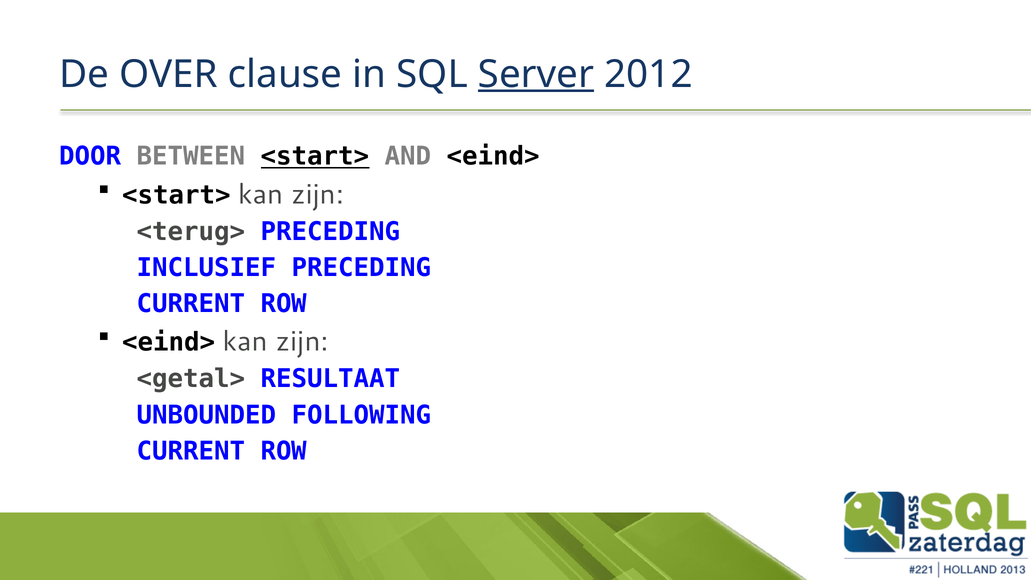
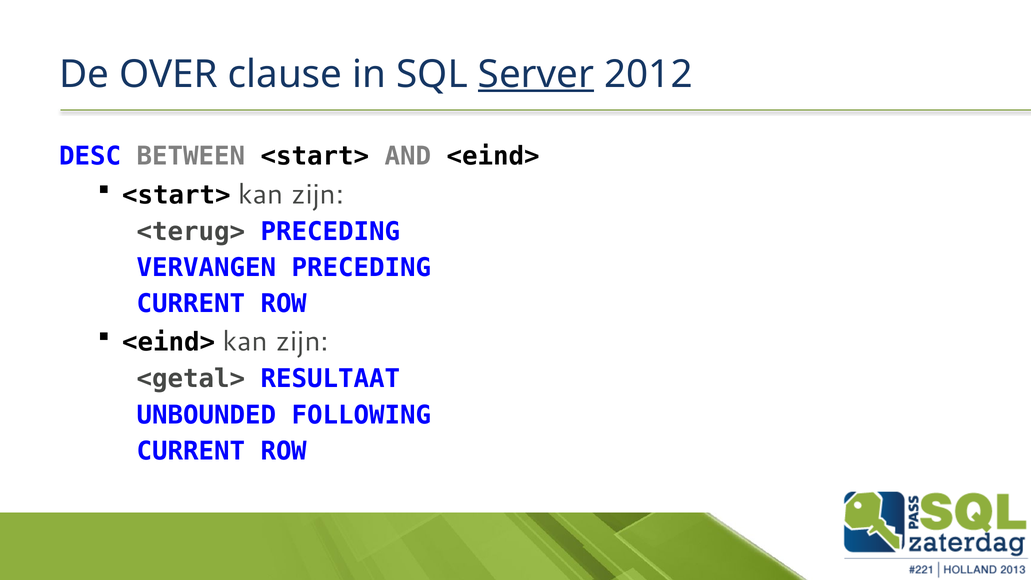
DOOR: DOOR -> DESC (90, 156)
<start> underline: present -> none (315, 156)
INCLUSIEF: INCLUSIEF -> VERVANGEN (206, 268)
